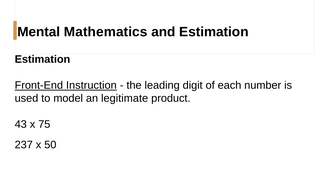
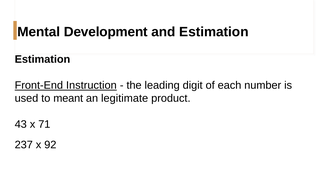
Mathematics: Mathematics -> Development (106, 32)
model: model -> meant (68, 99)
75: 75 -> 71 (44, 125)
50: 50 -> 92 (50, 145)
